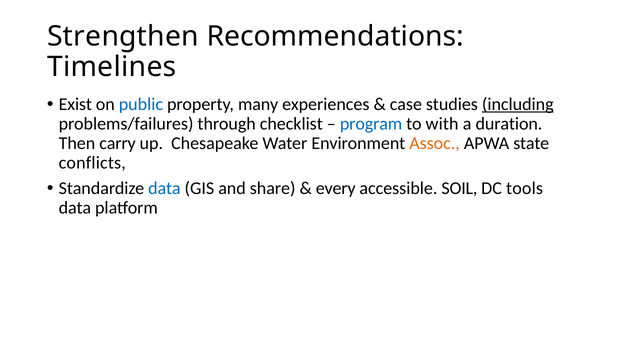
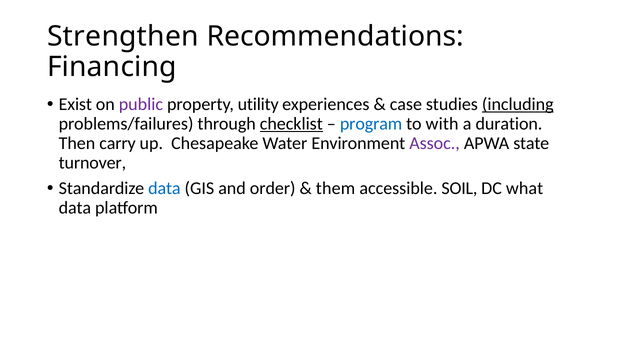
Timelines: Timelines -> Financing (112, 67)
public colour: blue -> purple (141, 104)
many: many -> utility (258, 104)
checklist underline: none -> present (291, 124)
Assoc colour: orange -> purple (435, 143)
conflicts: conflicts -> turnover (92, 163)
share: share -> order (273, 189)
every: every -> them (335, 189)
tools: tools -> what (525, 189)
